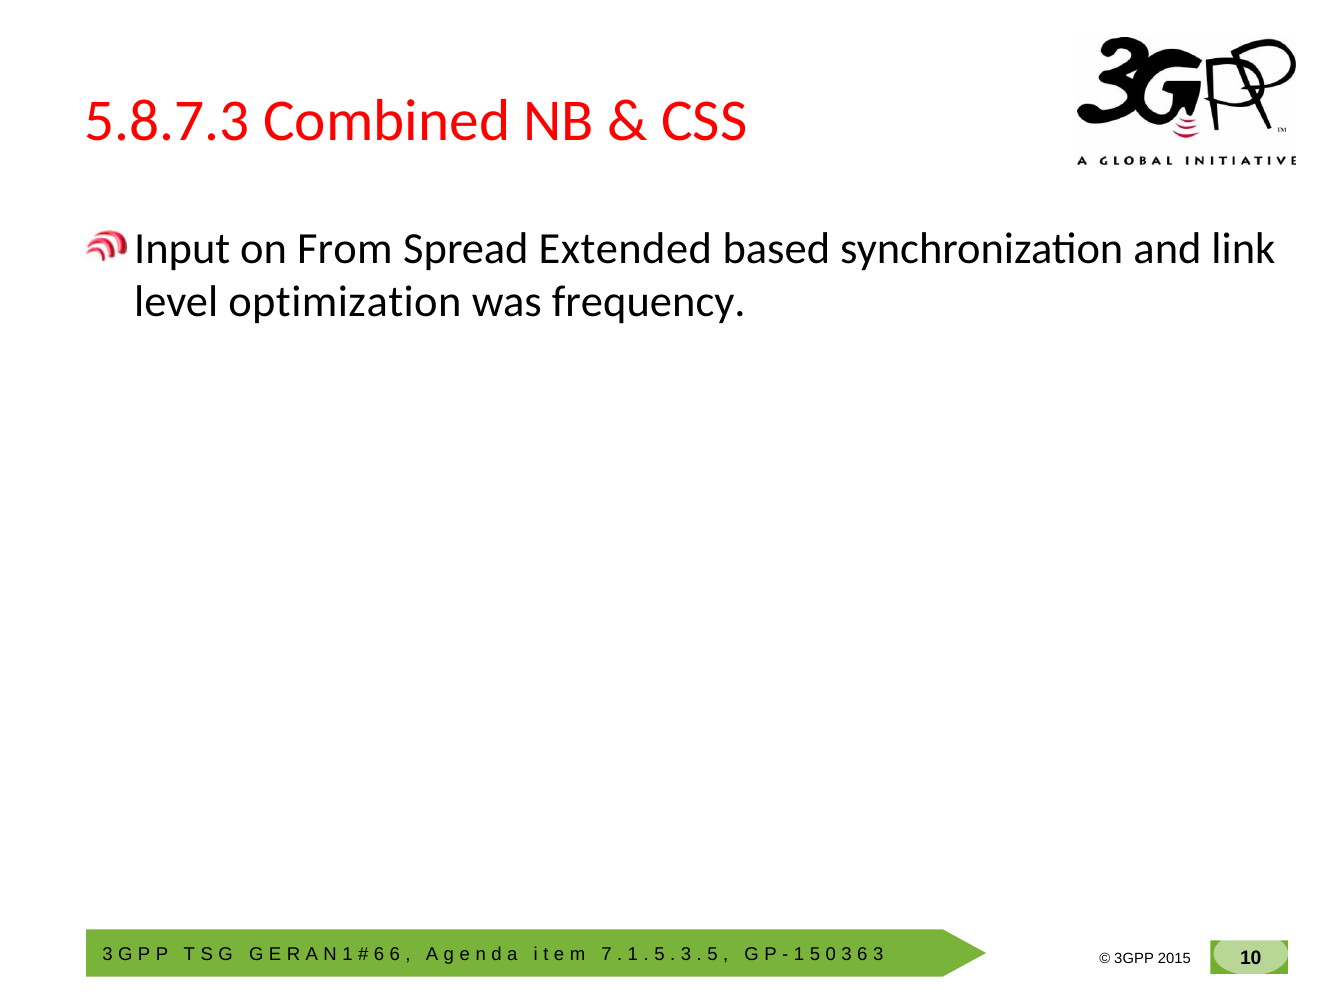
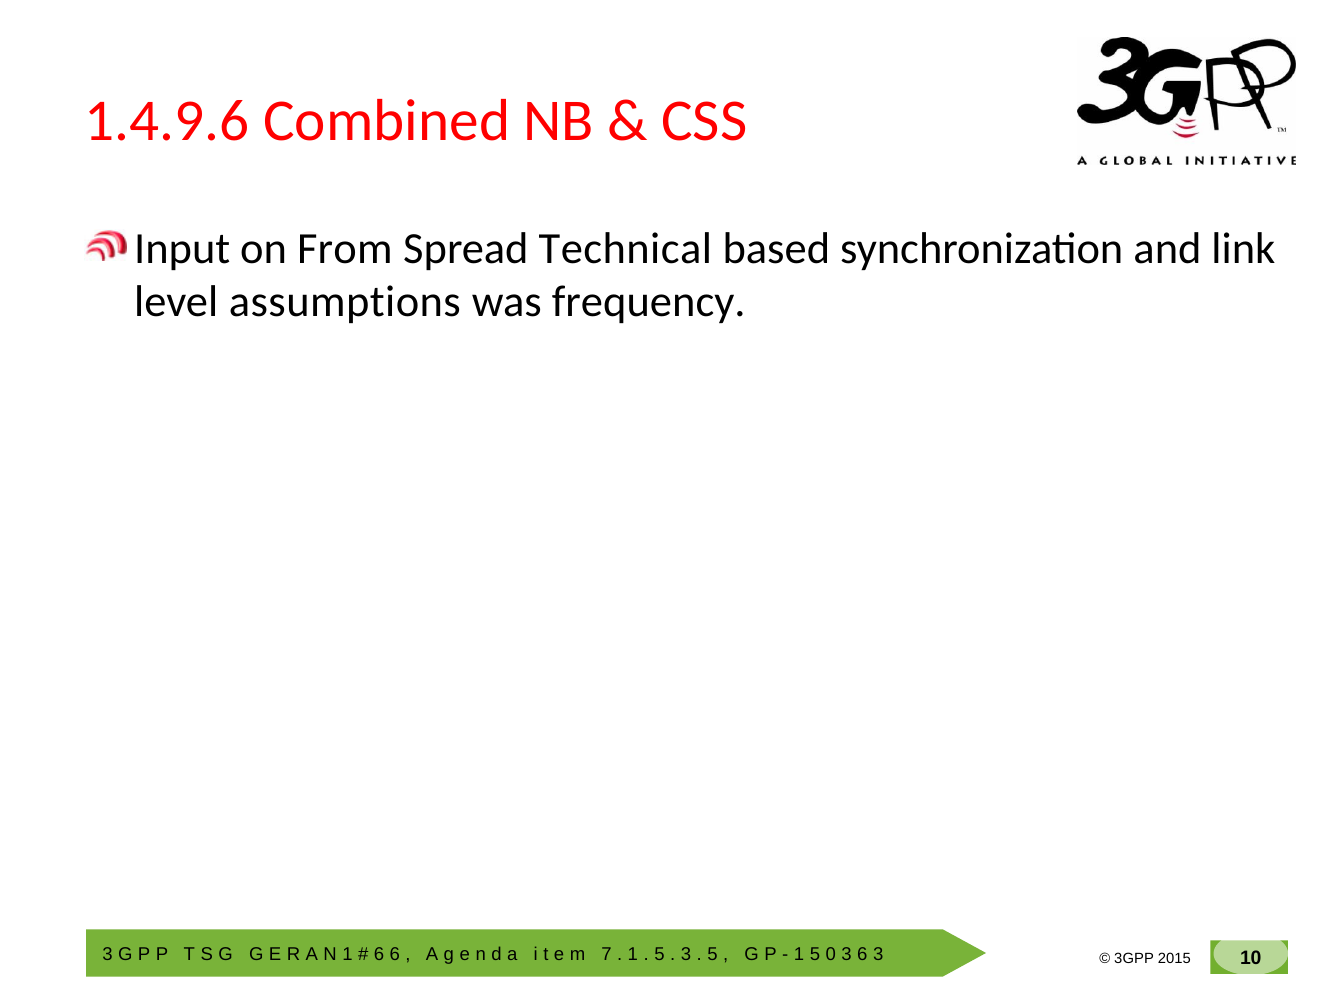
5.8.7.3: 5.8.7.3 -> 1.4.9.6 (167, 121)
Extended: Extended -> Technical (625, 249)
optimization: optimization -> assumptions (345, 302)
